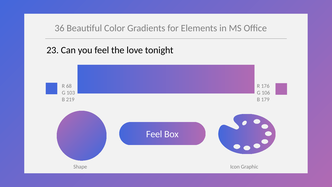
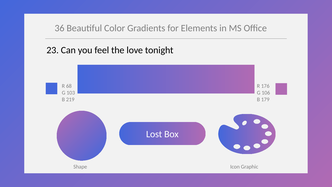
Feel: Feel -> Lost (154, 134)
